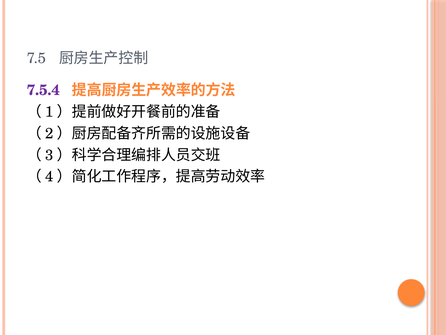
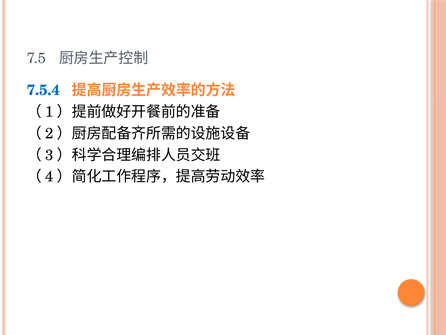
7.5.4 colour: purple -> blue (43, 90)
